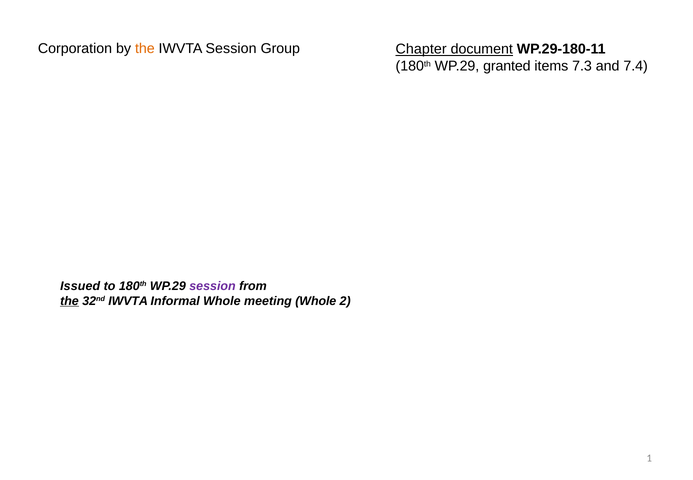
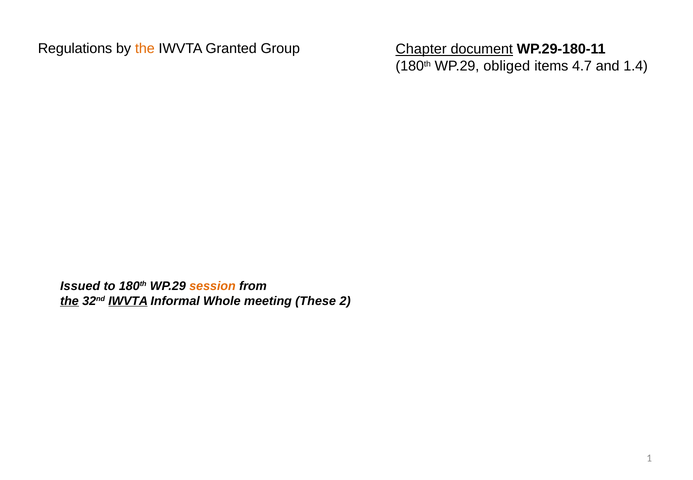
Corporation: Corporation -> Regulations (75, 49)
IWVTA Session: Session -> Granted (231, 49)
granted: granted -> obliged (507, 66)
7.3: 7.3 -> 4.7 (582, 66)
7.4: 7.4 -> 1.4 (636, 66)
session colour: purple -> orange (212, 286)
IWVTA underline: none -> present (128, 301)
meeting Whole: Whole -> These (316, 301)
